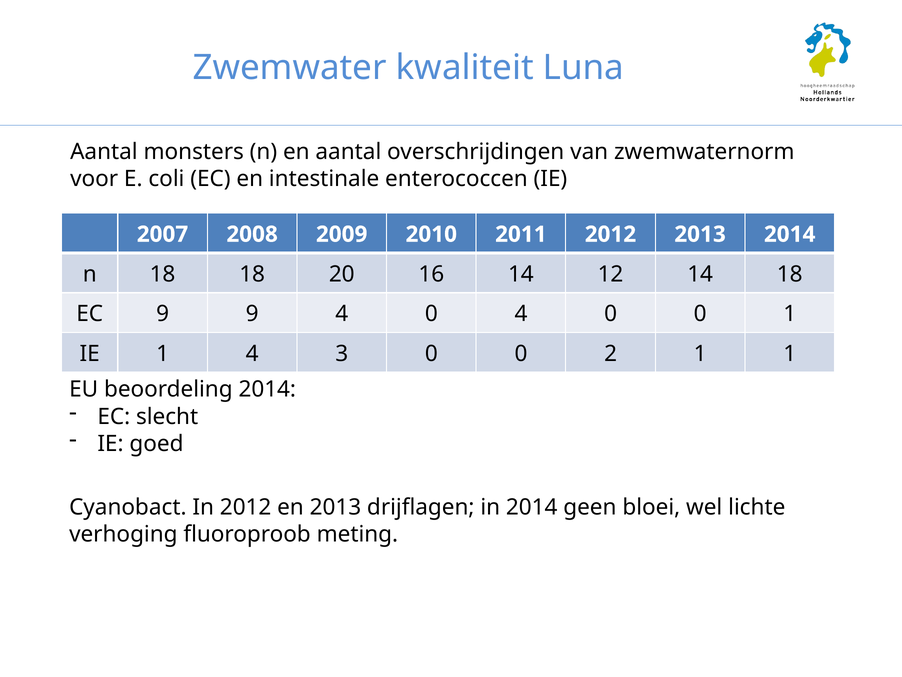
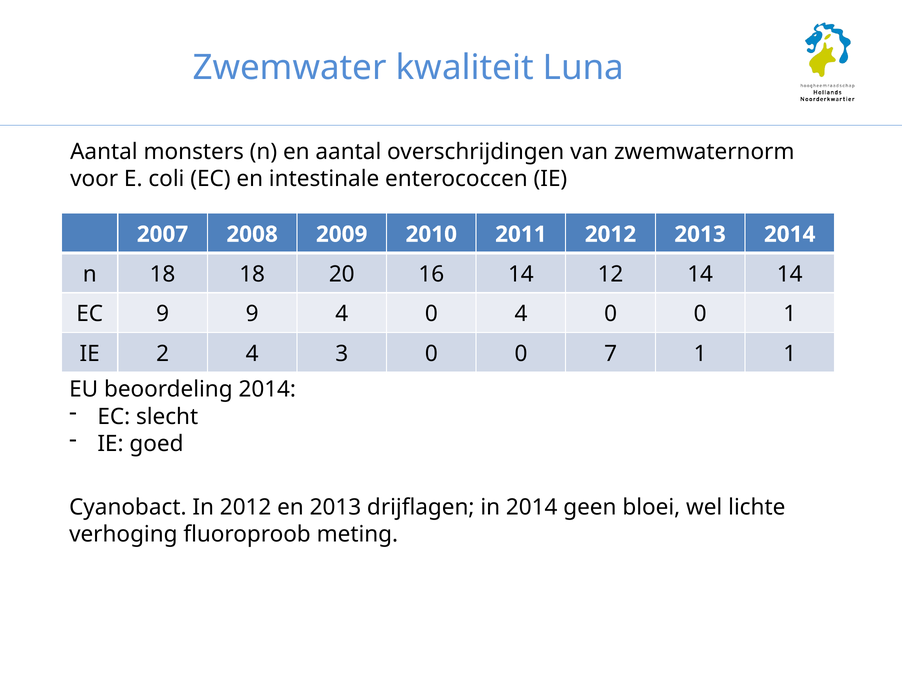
14 18: 18 -> 14 (790, 274)
IE 1: 1 -> 2 (163, 353)
2: 2 -> 7 (611, 353)
